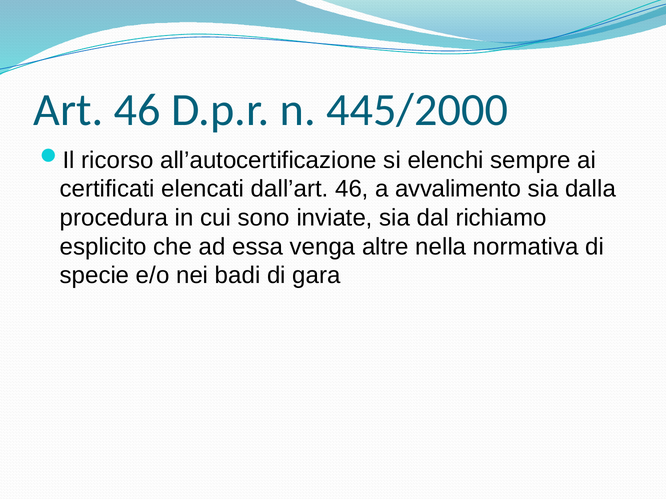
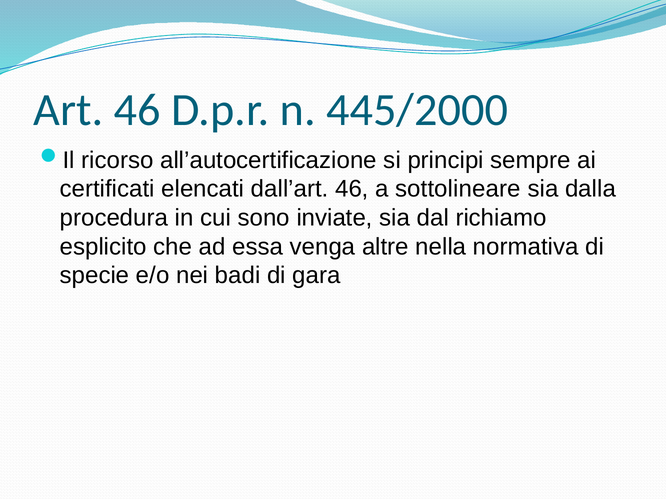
elenchi: elenchi -> principi (446, 160)
avvalimento: avvalimento -> sottolineare (458, 189)
